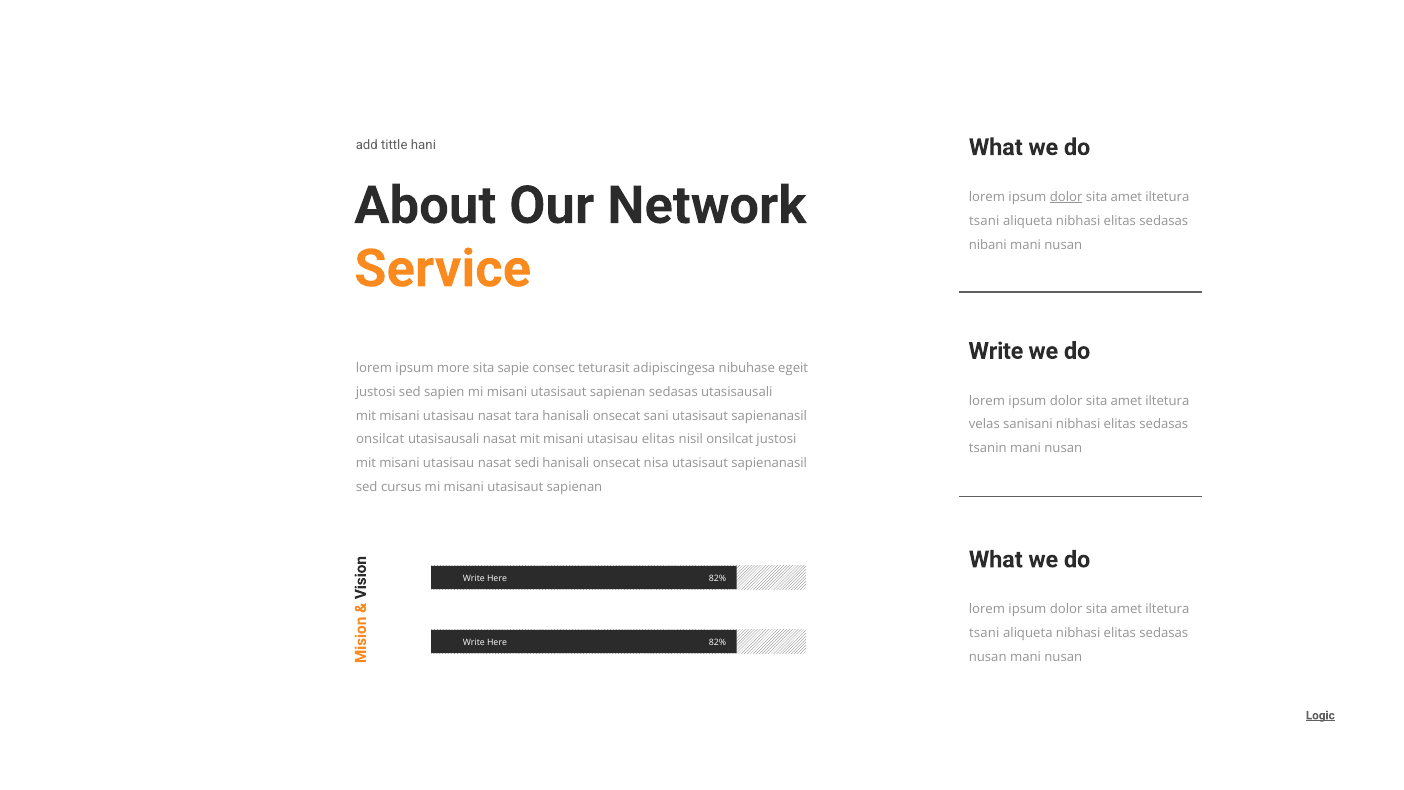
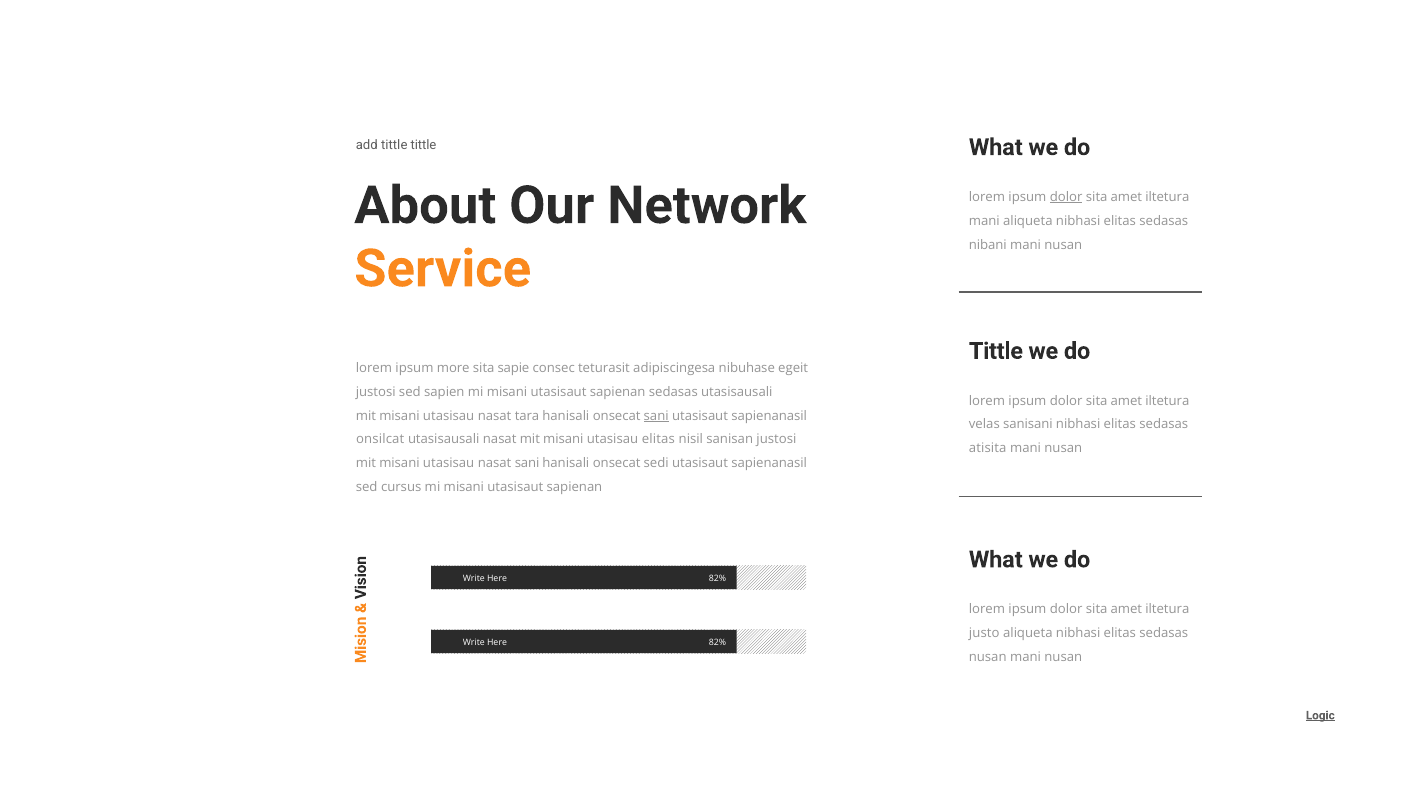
tittle hani: hani -> tittle (424, 145)
tsani: tsani -> mani (984, 221)
Write: Write -> Tittle (996, 351)
sani underline: none -> present (656, 416)
nisil onsilcat: onsilcat -> sanisan (730, 439)
tsanin: tsanin -> atisita (988, 448)
nasat sedi: sedi -> sani (527, 463)
nisa: nisa -> sedi (656, 463)
tsani: tsani -> justo (984, 633)
